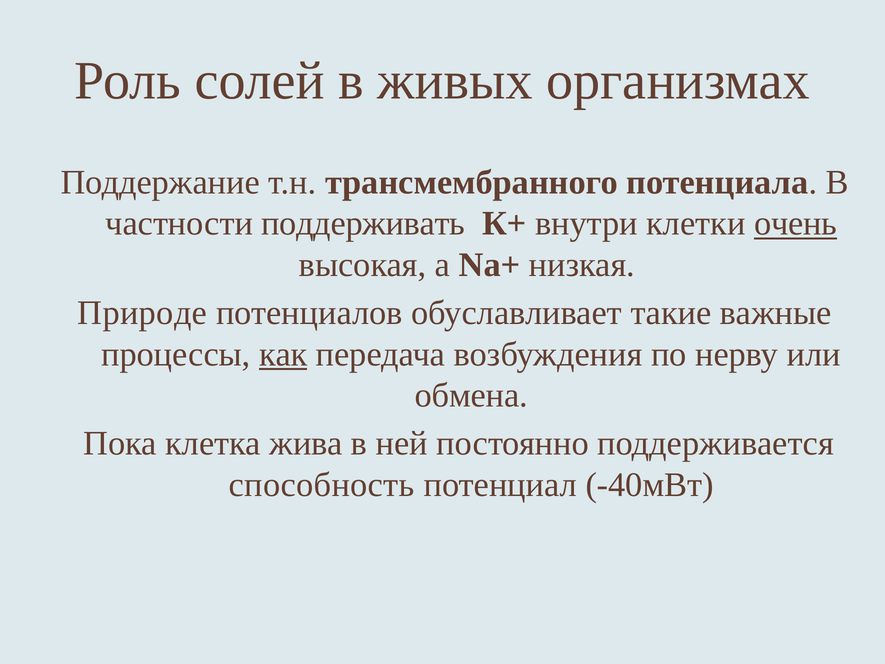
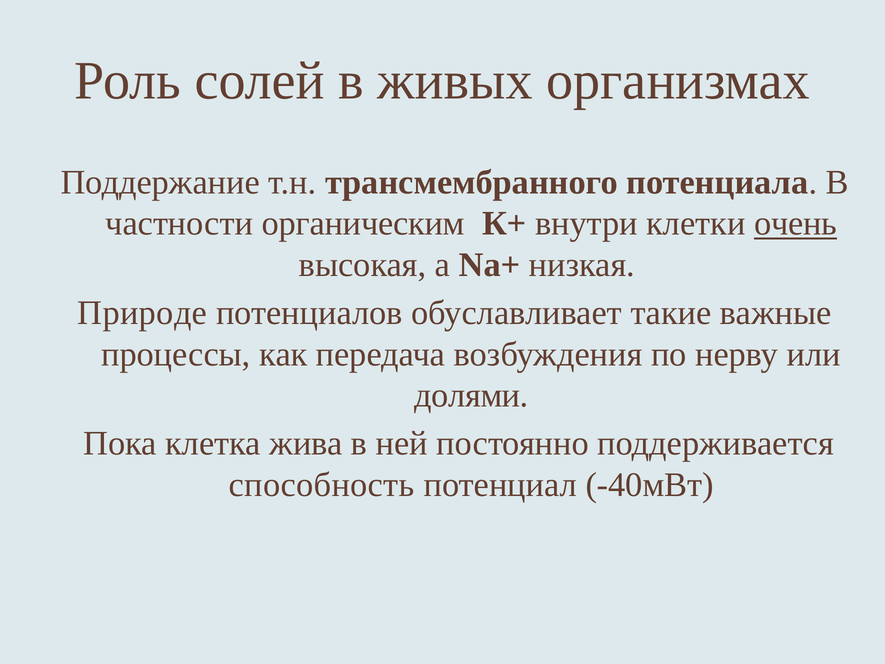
поддерживать: поддерживать -> органическим (363, 224)
как underline: present -> none (283, 354)
обмена: обмена -> долями (471, 395)
